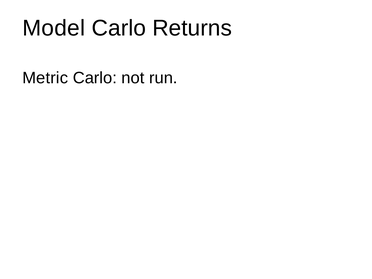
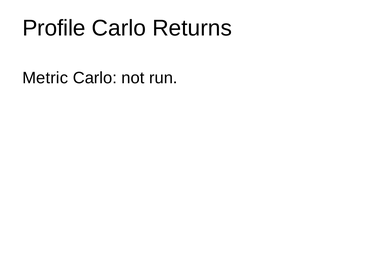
Model: Model -> Profile (54, 28)
